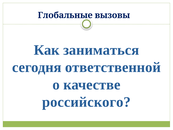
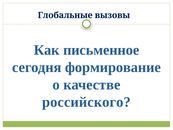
заниматься: заниматься -> письменное (101, 50)
ответственной: ответственной -> формирование (113, 67)
